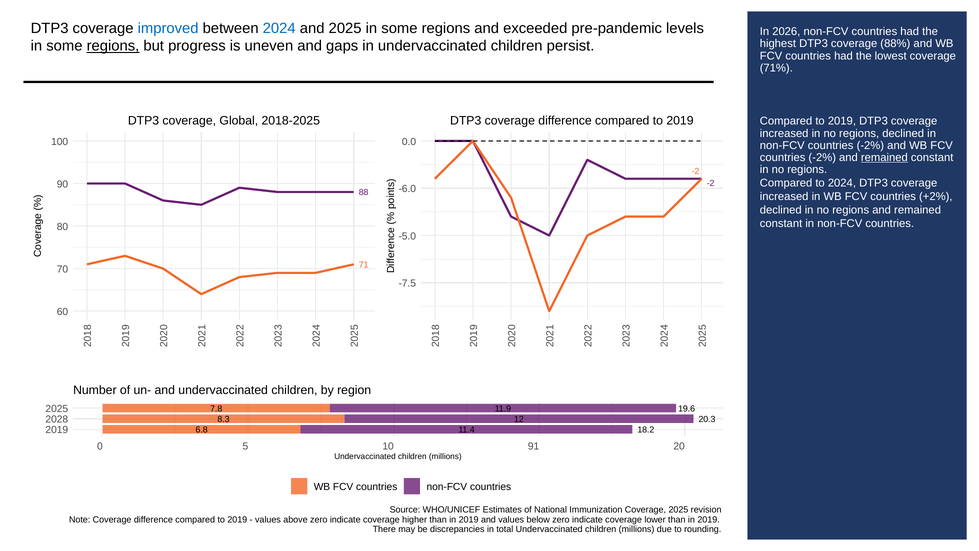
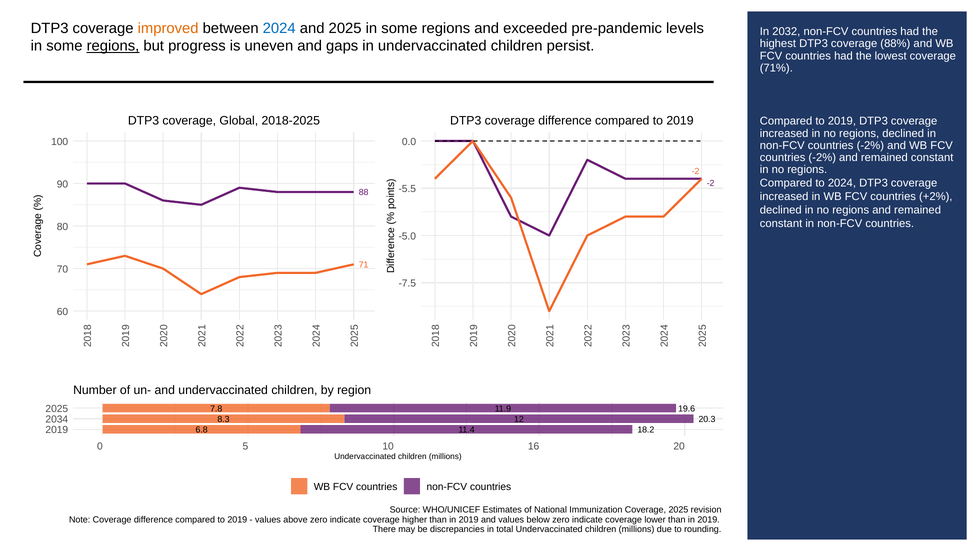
improved colour: blue -> orange (168, 28)
2026: 2026 -> 2032 (786, 32)
remained underline: present -> none (884, 157)
-6.0: -6.0 -> -5.5 (407, 189)
2028: 2028 -> 2034 (57, 419)
91: 91 -> 16 (534, 446)
